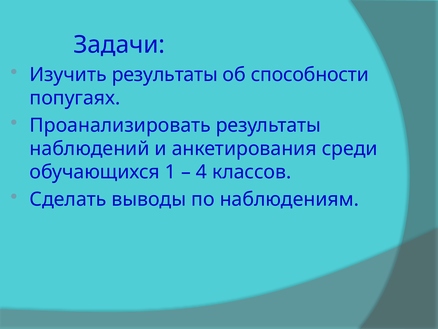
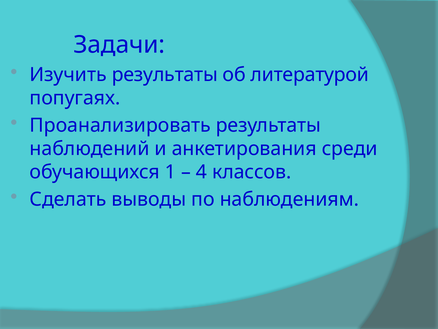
способности: способности -> литературой (310, 75)
